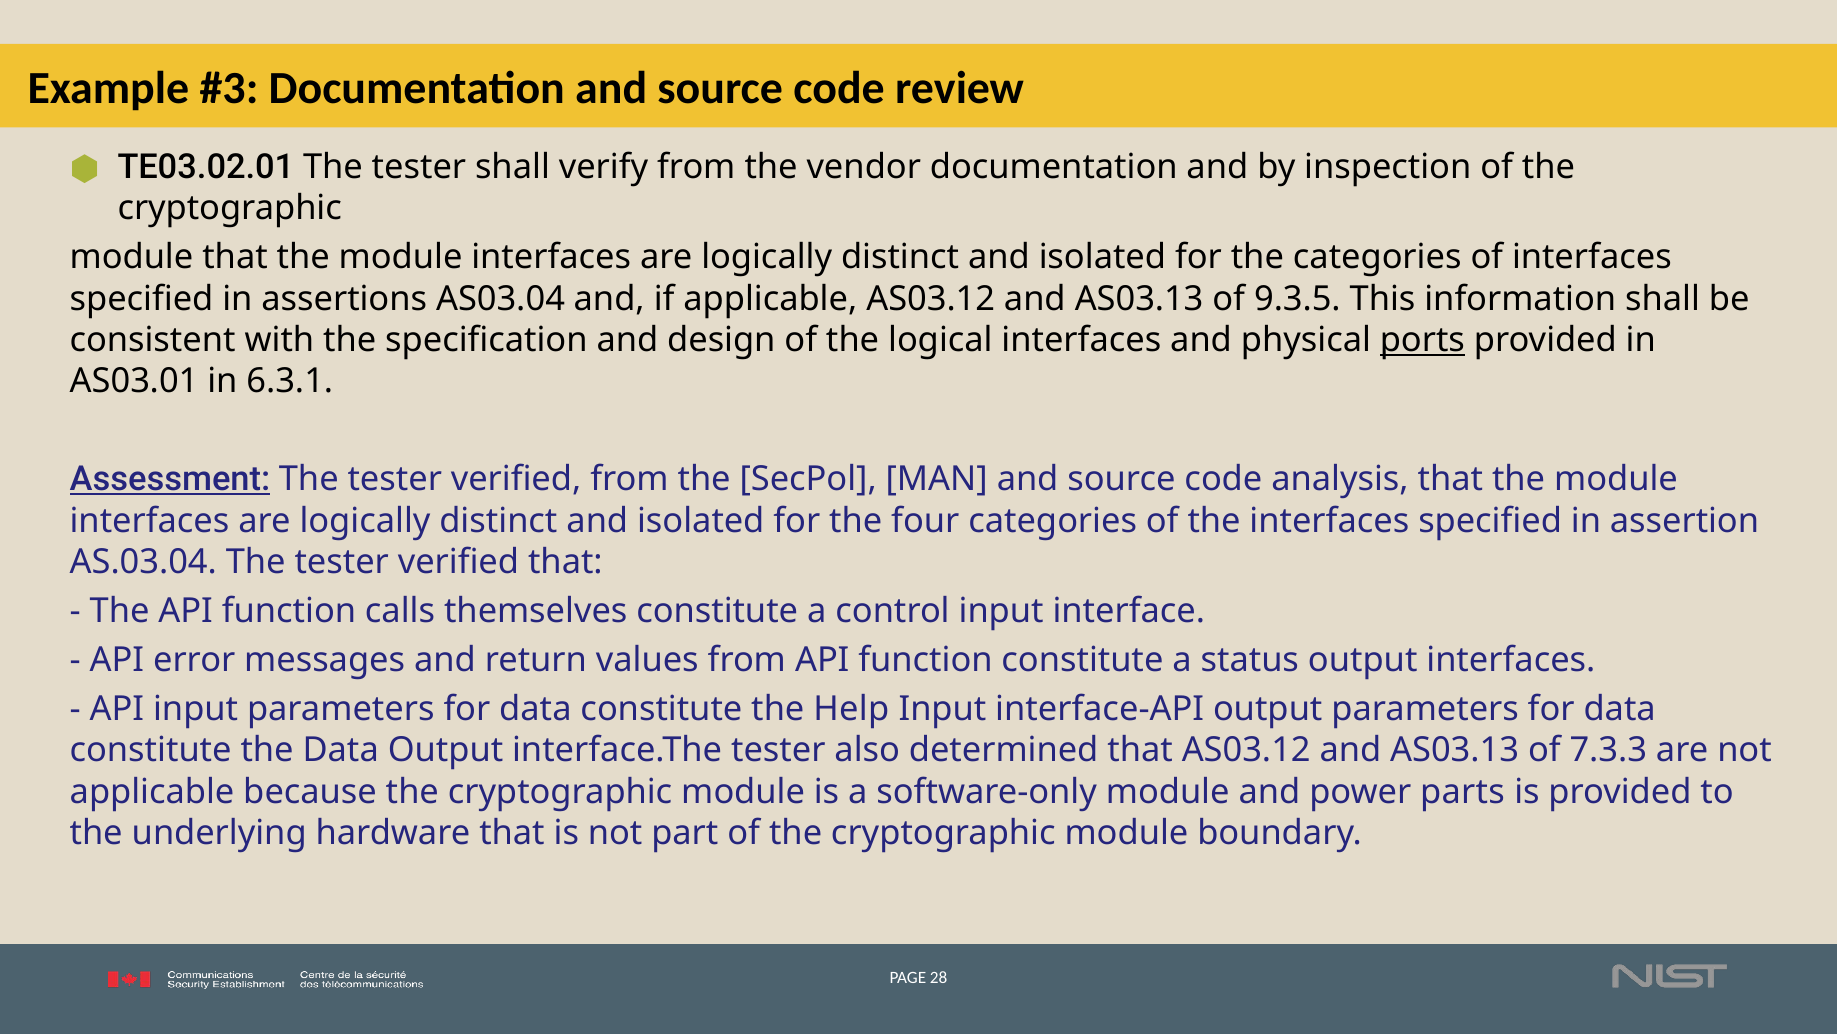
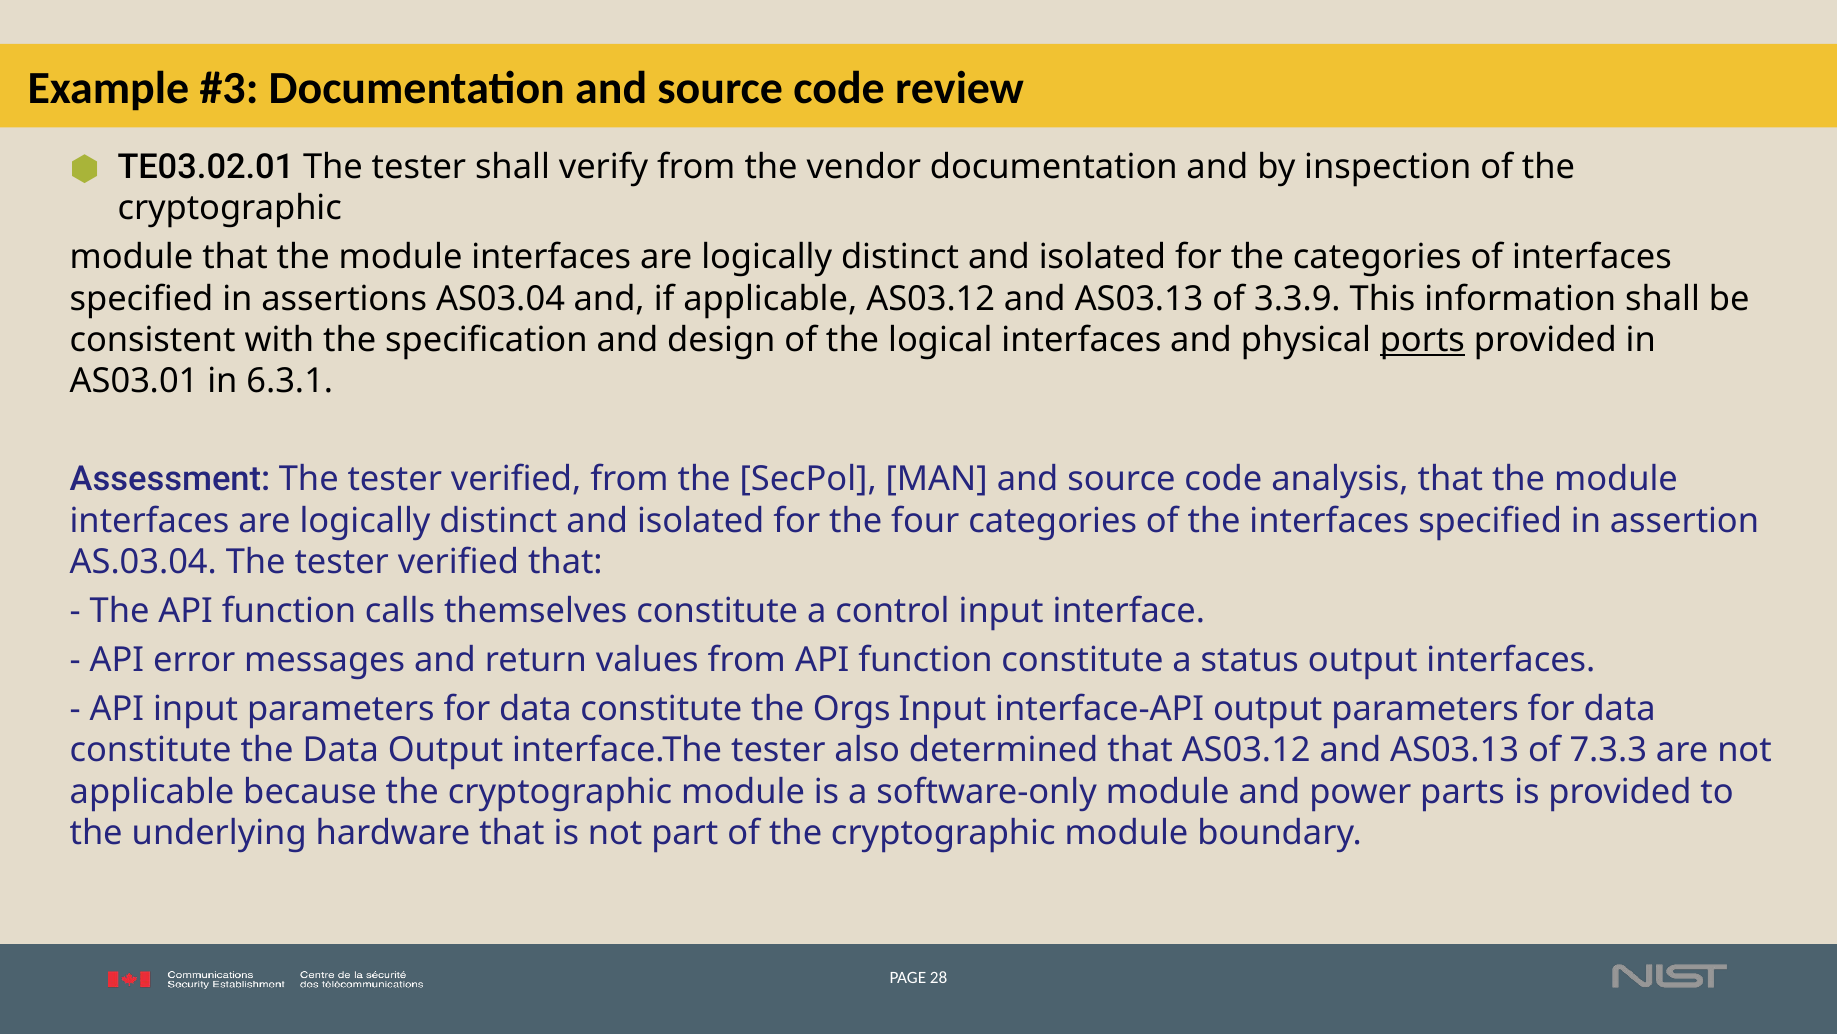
9.3.5: 9.3.5 -> 3.3.9 (1297, 299)
Assessment underline: present -> none (170, 479)
Help: Help -> Orgs (852, 709)
